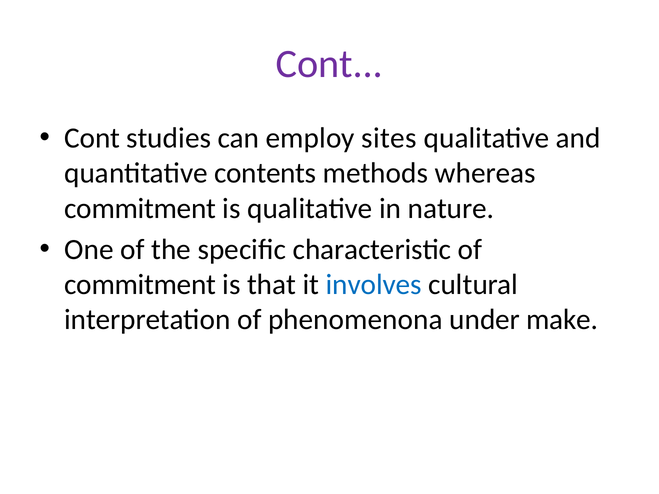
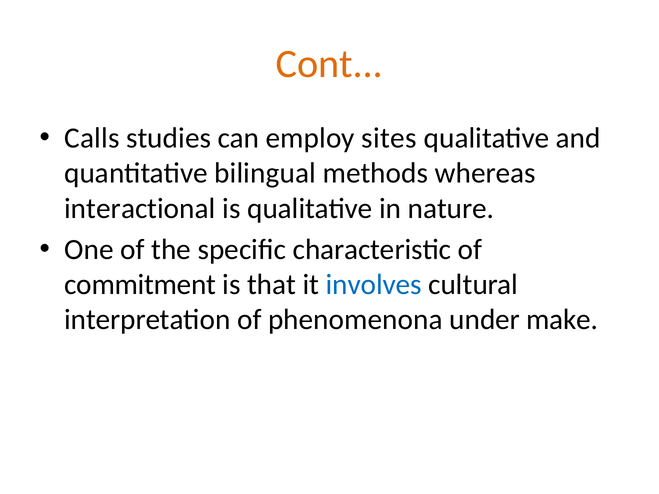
Cont colour: purple -> orange (329, 64)
Cont: Cont -> Calls (92, 138)
contents: contents -> bilingual (265, 173)
commitment: commitment -> interactional (140, 209)
